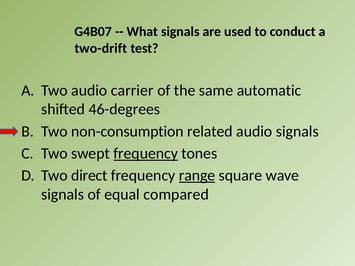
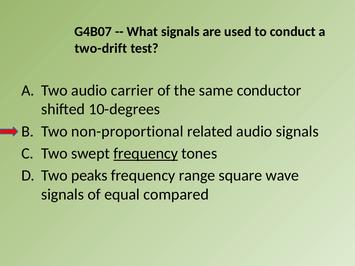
automatic: automatic -> conductor (269, 90)
46-degrees: 46-degrees -> 10-degrees (124, 109)
non-consumption: non-consumption -> non-proportional (127, 131)
direct: direct -> peaks (89, 176)
range underline: present -> none (197, 176)
